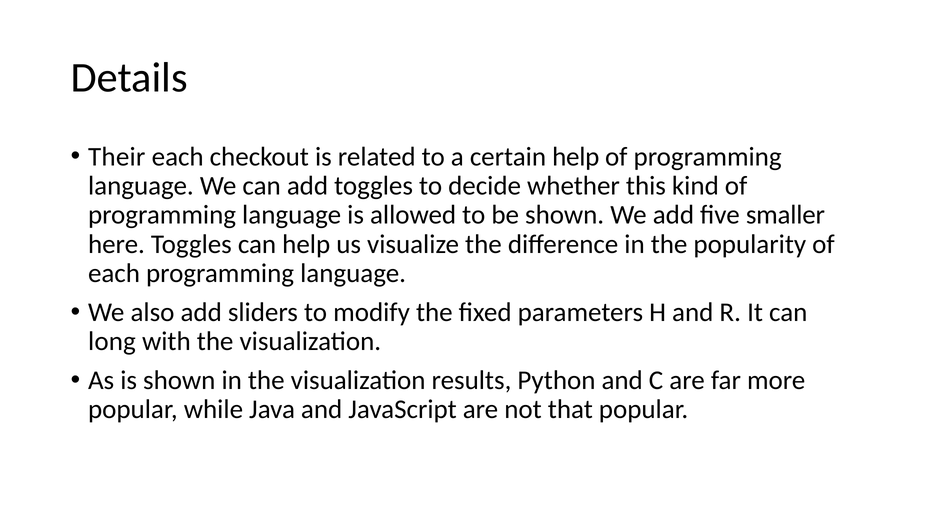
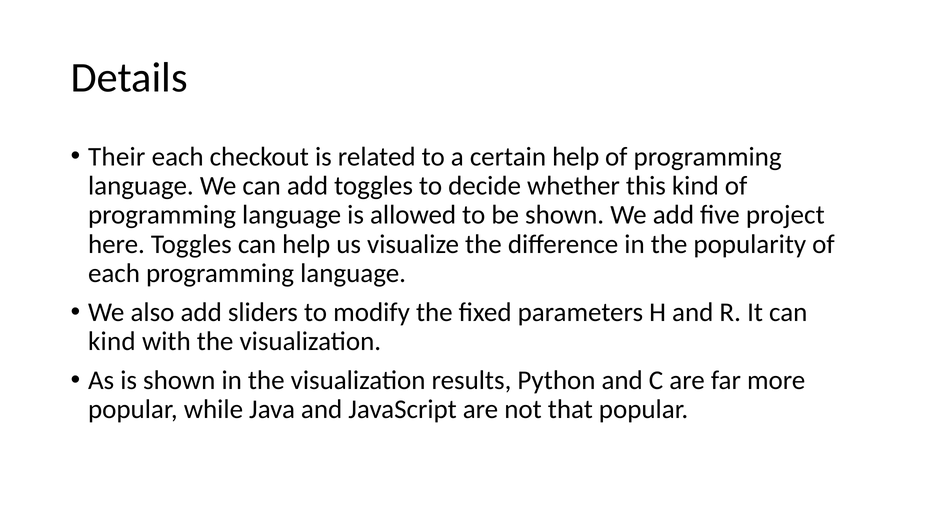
smaller: smaller -> project (785, 215)
long: long -> kind (112, 342)
